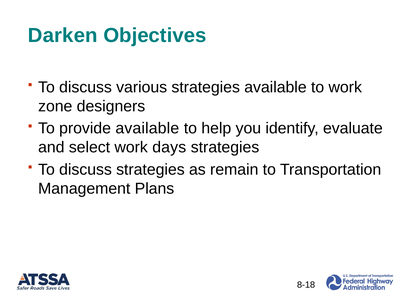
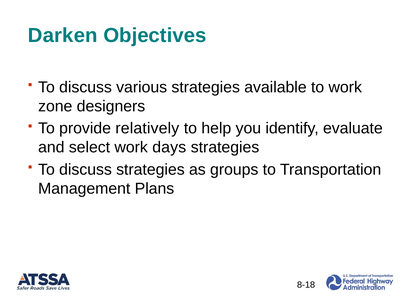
provide available: available -> relatively (147, 128)
remain: remain -> groups (234, 170)
